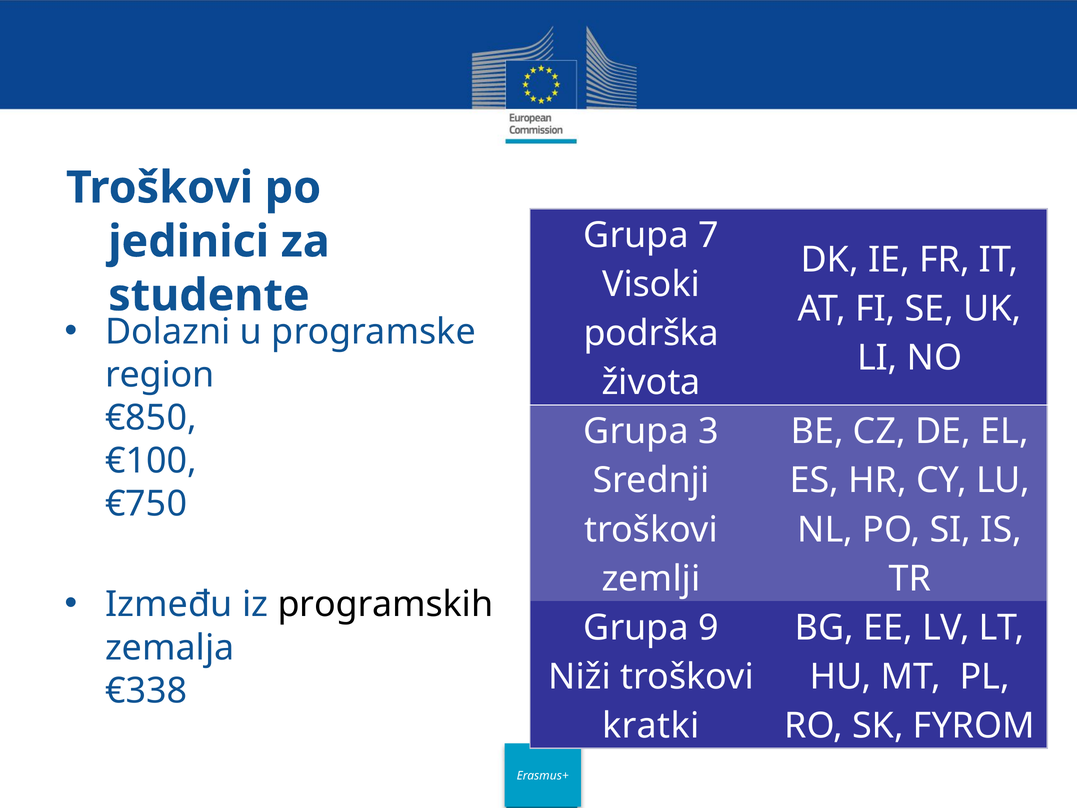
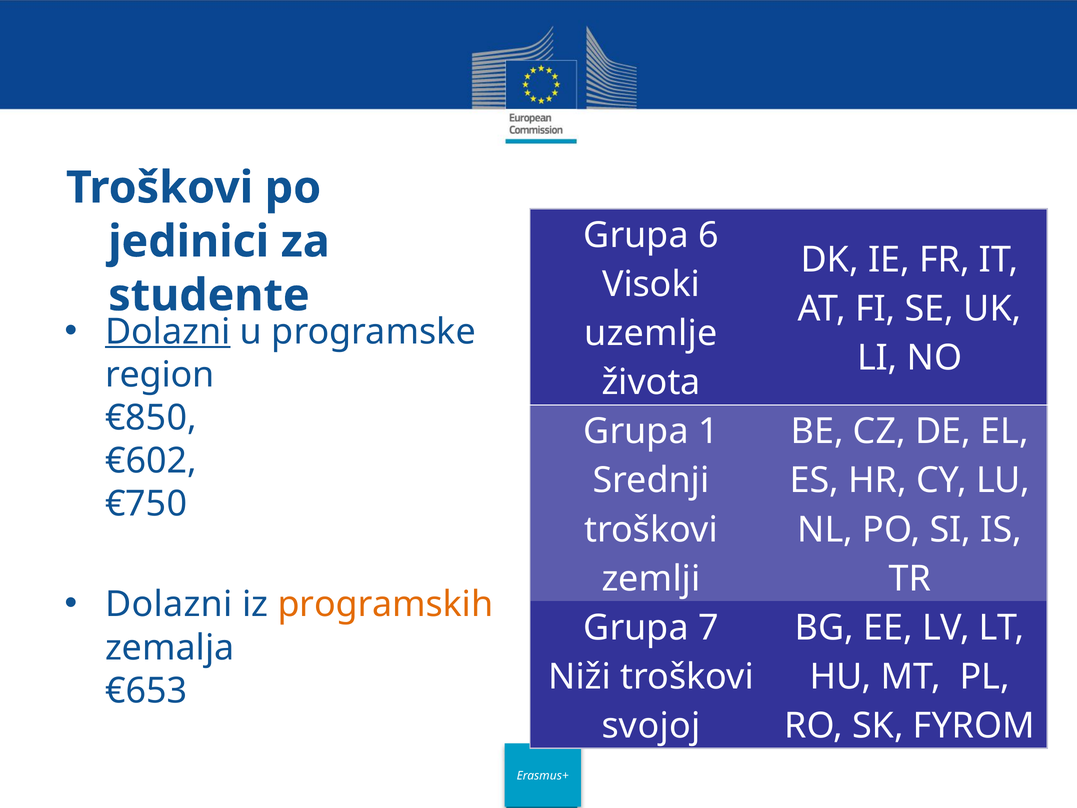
7: 7 -> 6 (708, 235)
Dolazni underline: none -> present (168, 332)
podrška: podrška -> uzemlje (651, 333)
3: 3 -> 1 (708, 431)
€100: €100 -> €602 (151, 461)
Između: Između -> Dolazni (169, 604)
programskih colour: black -> orange (385, 604)
9: 9 -> 7 (708, 628)
€338: €338 -> €653 (146, 691)
kratki: kratki -> svojoj (651, 726)
